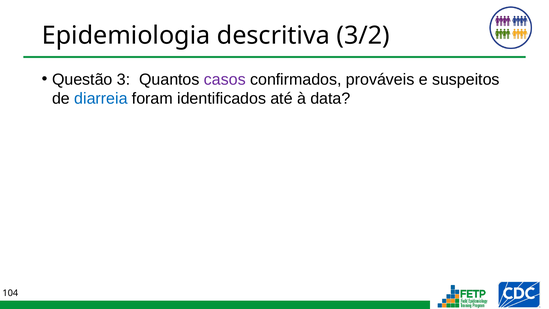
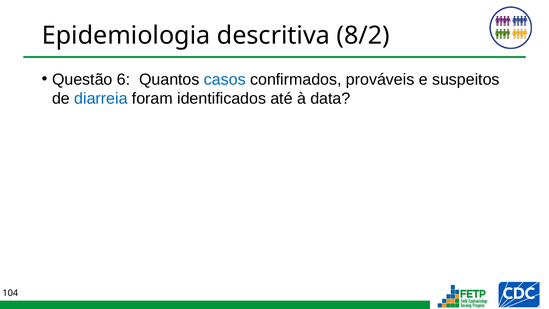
3/2: 3/2 -> 8/2 (363, 36)
3: 3 -> 6 (124, 79)
casos colour: purple -> blue (225, 79)
